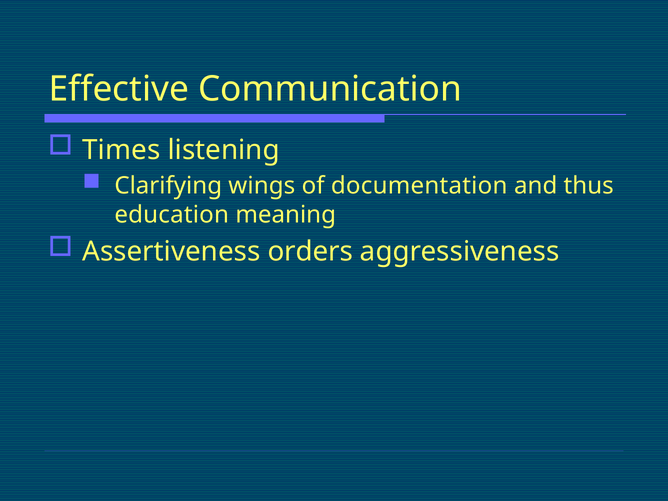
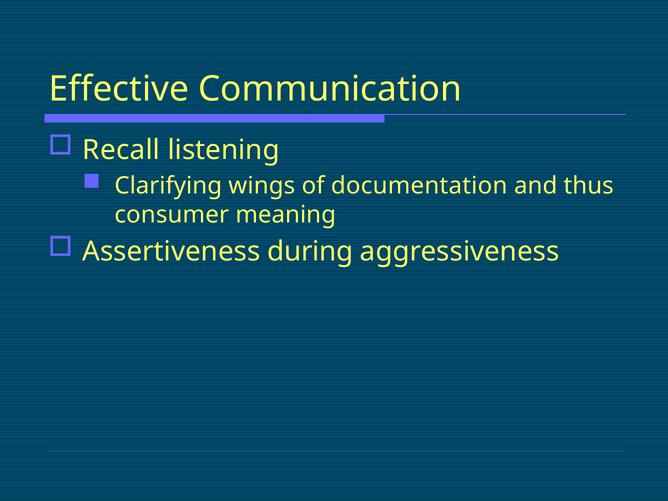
Times: Times -> Recall (121, 150)
education: education -> consumer (172, 215)
orders: orders -> during (310, 252)
